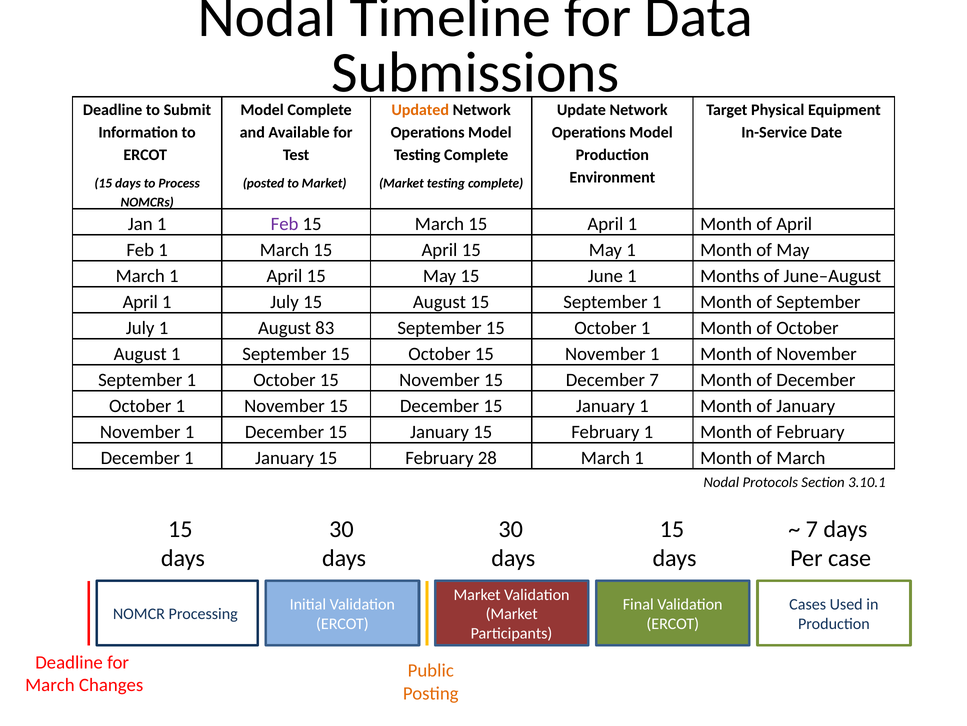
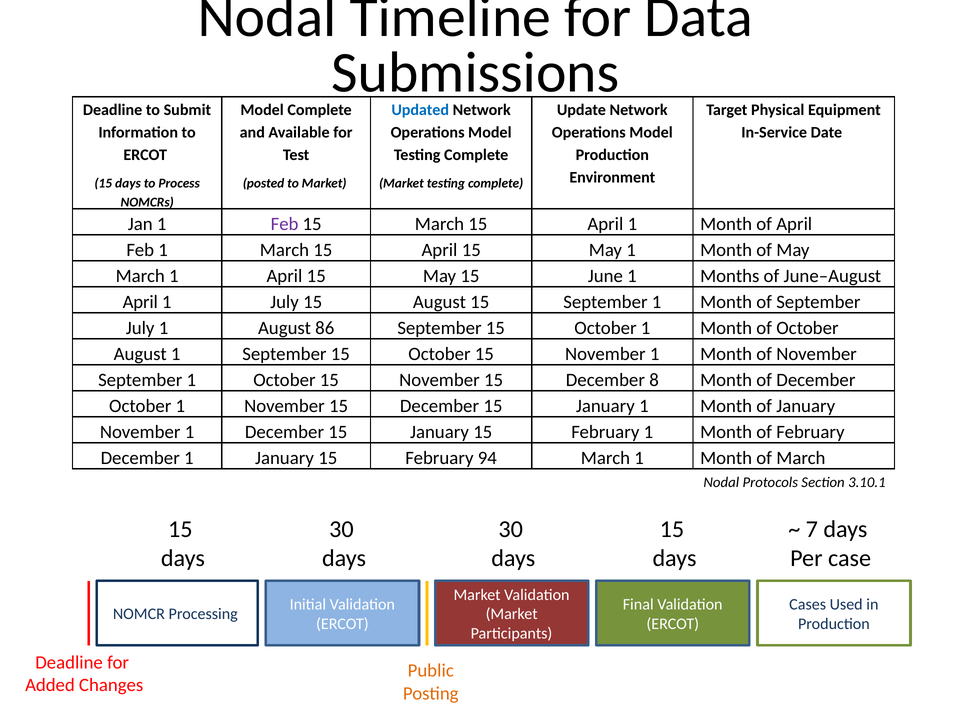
Updated colour: orange -> blue (420, 110)
83: 83 -> 86 (325, 328)
December 7: 7 -> 8 (654, 379)
28: 28 -> 94 (487, 457)
March: March -> Added (50, 685)
